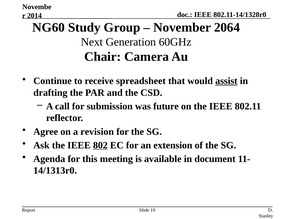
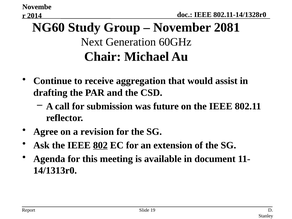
2064: 2064 -> 2081 (227, 27)
Camera: Camera -> Michael (147, 57)
spreadsheet: spreadsheet -> aggregation (141, 81)
assist underline: present -> none (226, 81)
